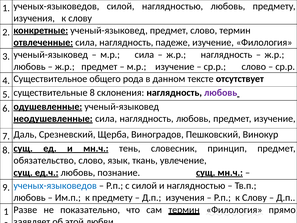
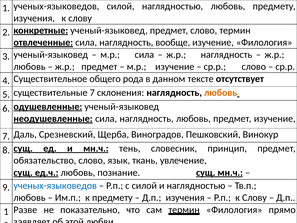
падеже: падеже -> вообще (173, 42)
существительные 8: 8 -> 7 (92, 93)
любовь colour: purple -> orange (221, 93)
